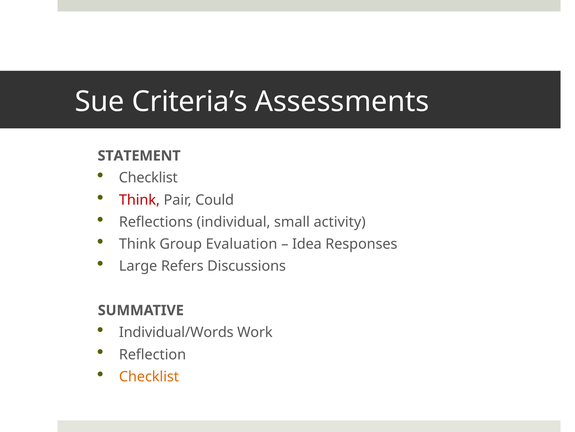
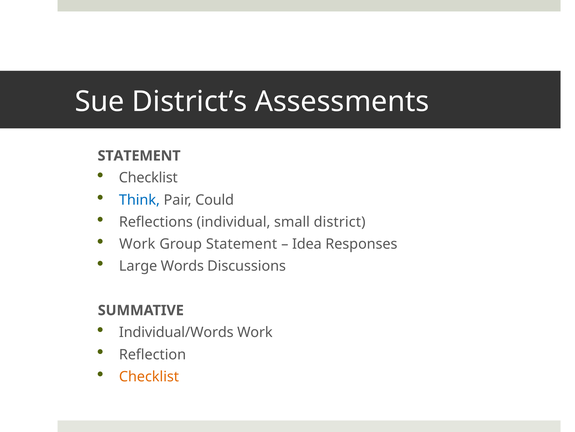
Criteria’s: Criteria’s -> District’s (190, 101)
Think colour: red -> blue (139, 200)
activity: activity -> district (340, 222)
Think: Think -> Work (137, 244)
Group Evaluation: Evaluation -> Statement (242, 244)
Refers: Refers -> Words (182, 266)
